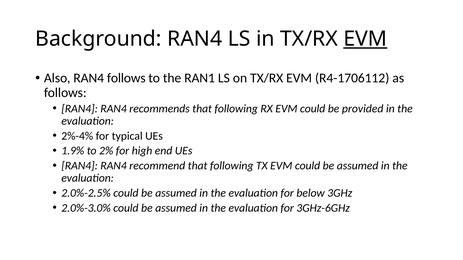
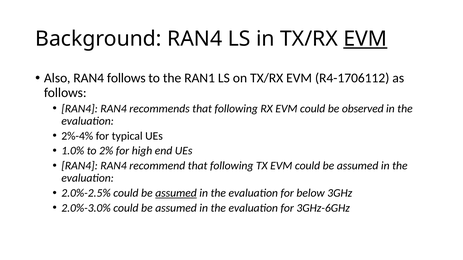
provided: provided -> observed (363, 109)
1.9%: 1.9% -> 1.0% (73, 151)
assumed underline: none -> present (176, 193)
